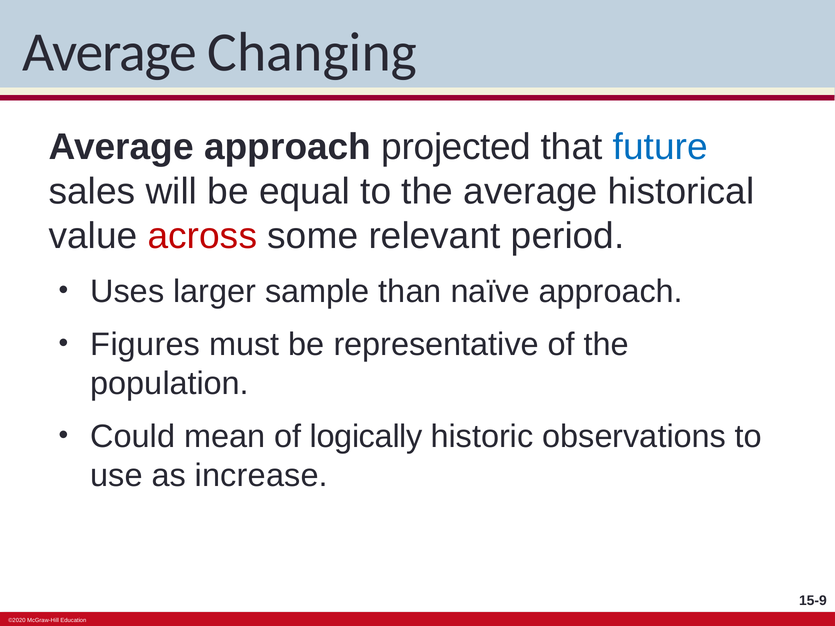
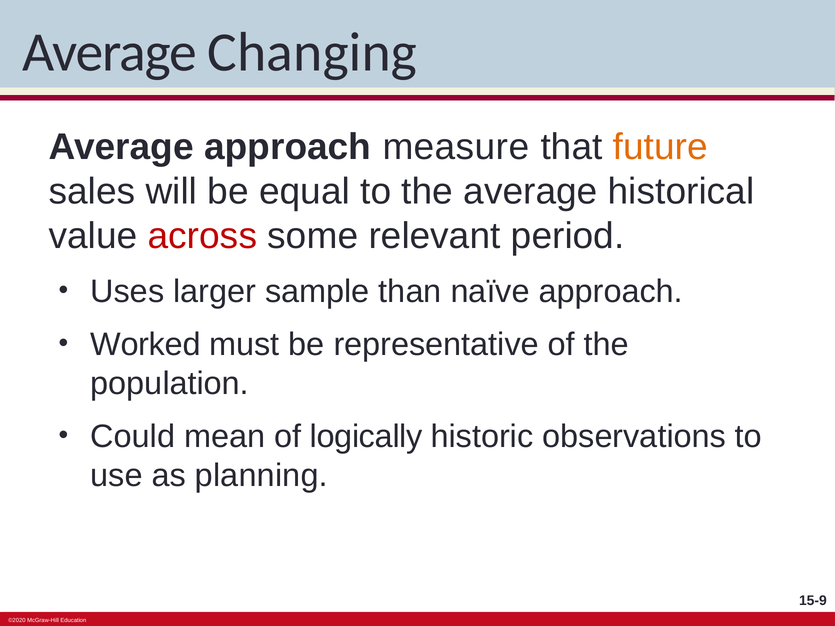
projected: projected -> measure (456, 147)
future colour: blue -> orange (660, 147)
Figures: Figures -> Worked (146, 345)
increase: increase -> planning (261, 476)
